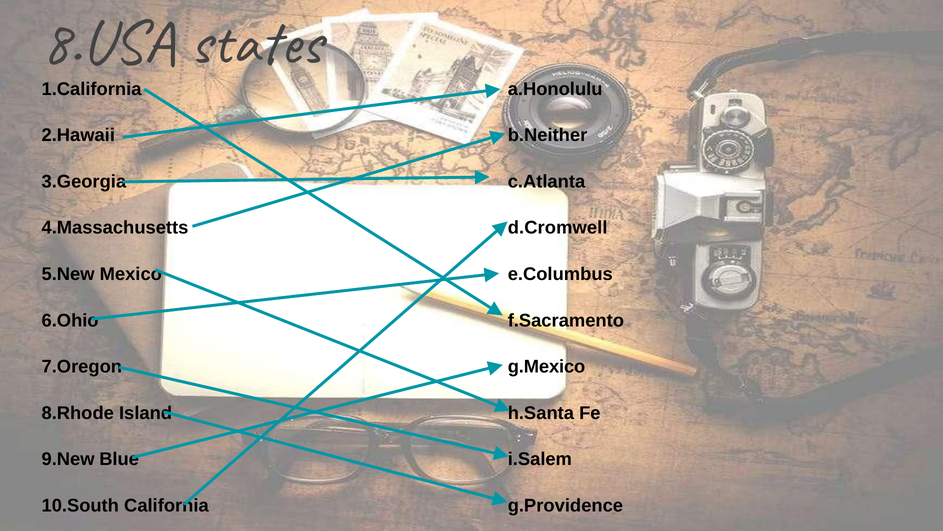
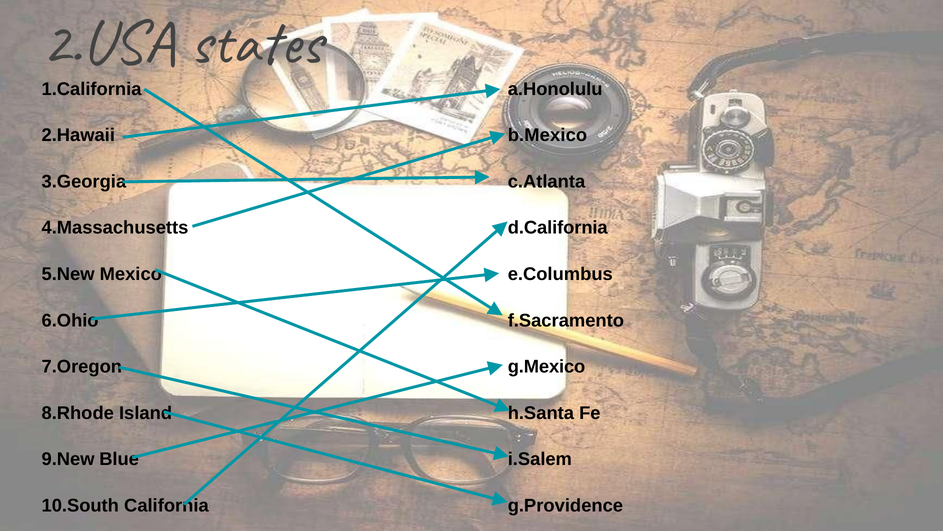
8.USA: 8.USA -> 2.USA (108, 42)
b.Neither: b.Neither -> b.Mexico (547, 135)
d.Cromwell: d.Cromwell -> d.California (558, 228)
